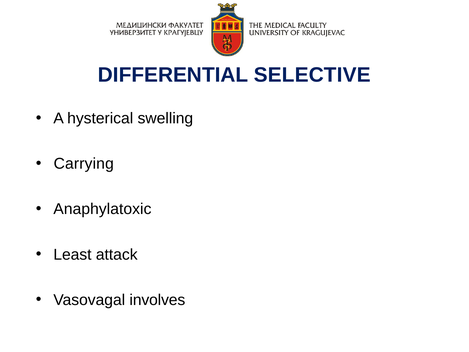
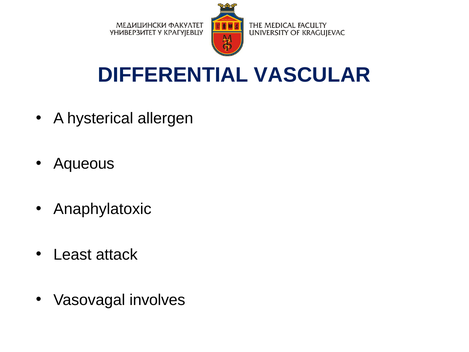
SELECTIVE: SELECTIVE -> VASCULAR (312, 75)
swelling: swelling -> allergen (165, 118)
Carrying: Carrying -> Aqueous (84, 164)
